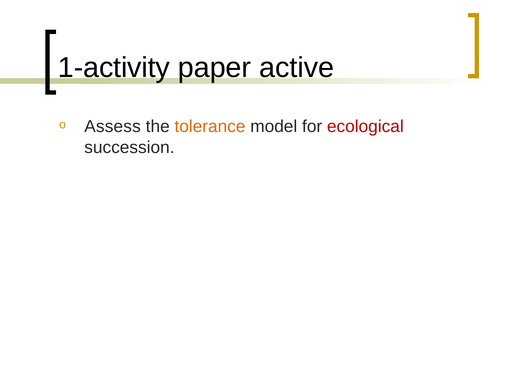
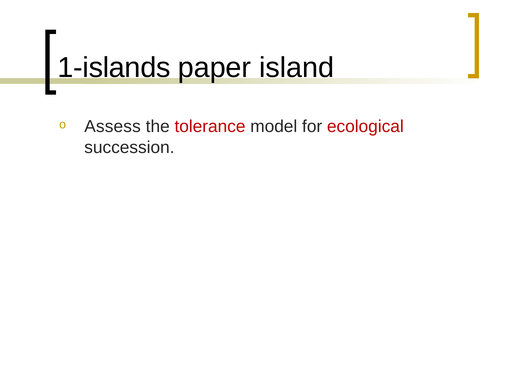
1-activity: 1-activity -> 1-islands (114, 68)
active: active -> island (297, 68)
tolerance colour: orange -> red (210, 126)
